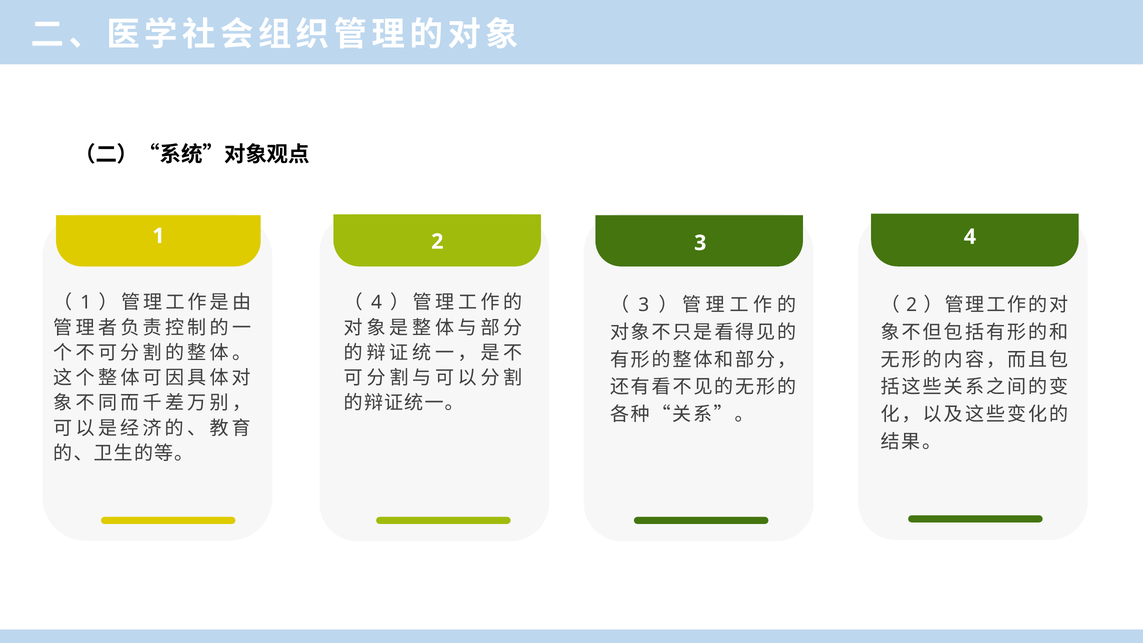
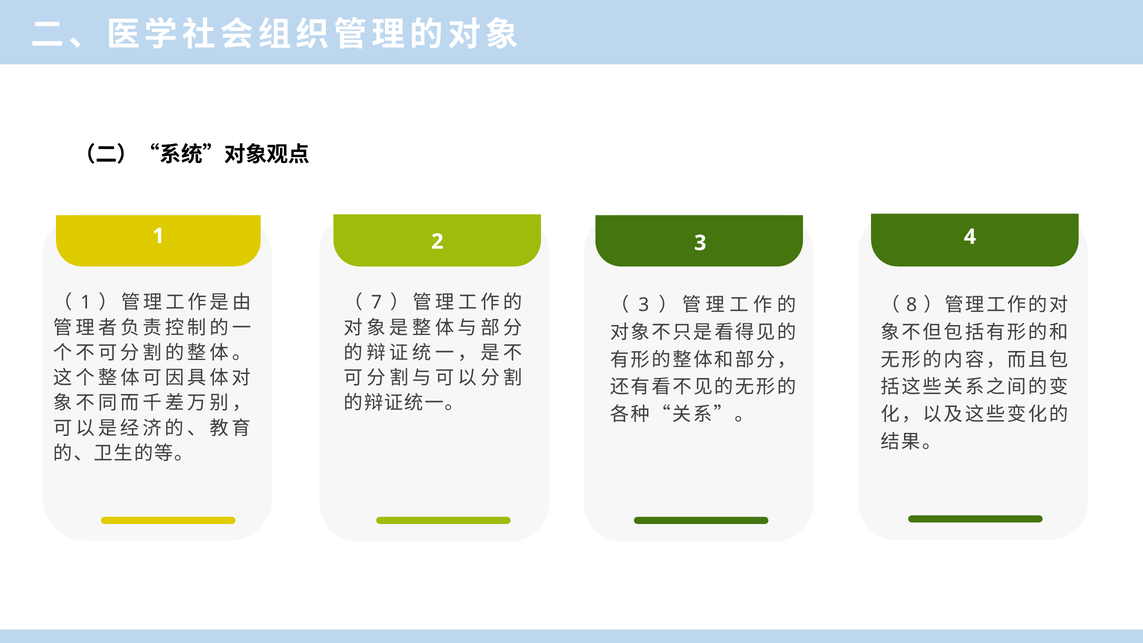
4: 4 -> 7 (377, 303)
2: 2 -> 8 (912, 305)
